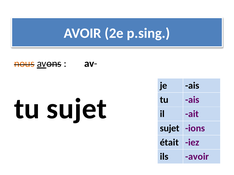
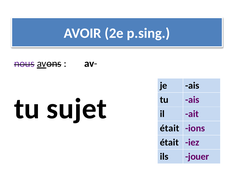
nous colour: orange -> purple (24, 64)
sujet: sujet -> était (170, 129)
ils avoir: avoir -> jouer (197, 157)
